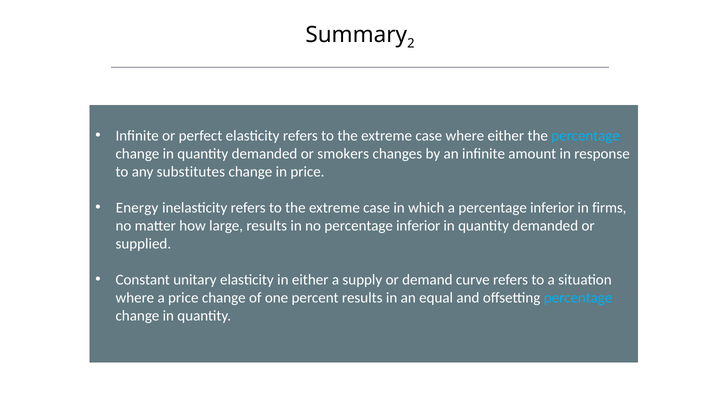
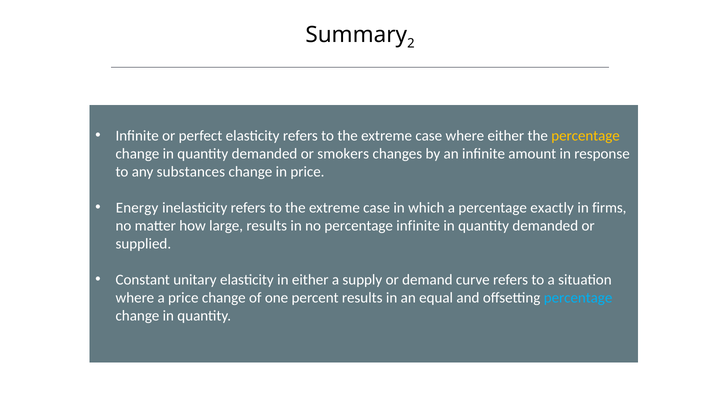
percentage colour: light blue -> yellow (586, 136)
substitutes: substitutes -> substances (191, 172)
a percentage inferior: inferior -> exactly (552, 208)
no percentage inferior: inferior -> infinite (418, 226)
